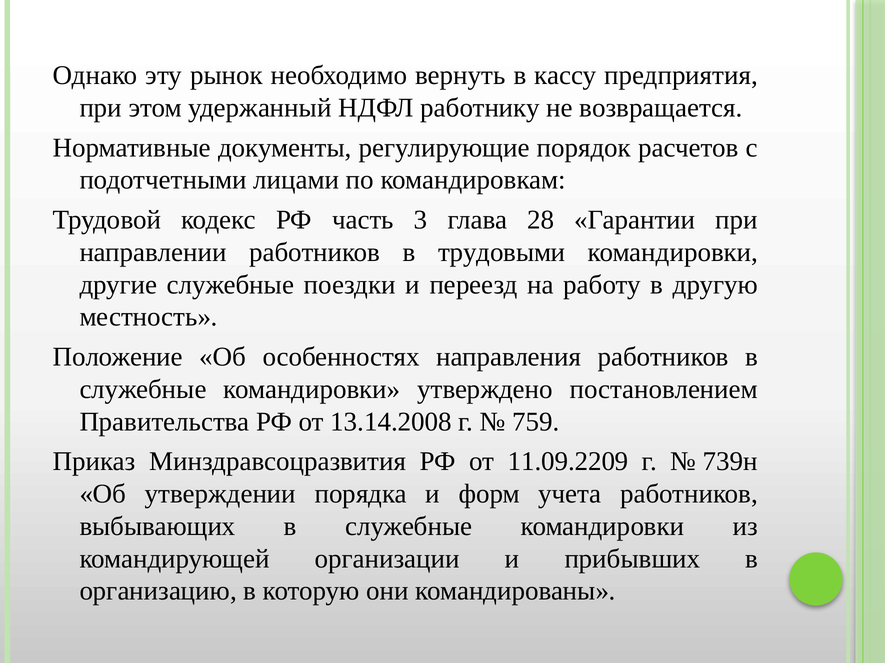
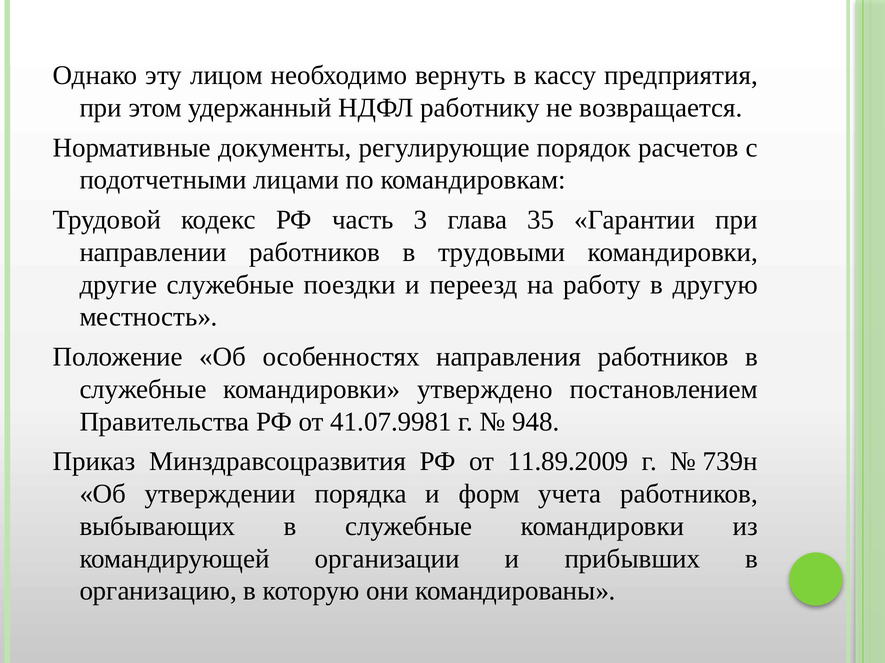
рынок: рынок -> лицом (226, 76)
28: 28 -> 35 (541, 220)
13.14.2008: 13.14.2008 -> 41.07.9981 (391, 422)
759: 759 -> 948 (536, 422)
11.09.2209: 11.09.2209 -> 11.89.2009 (568, 462)
